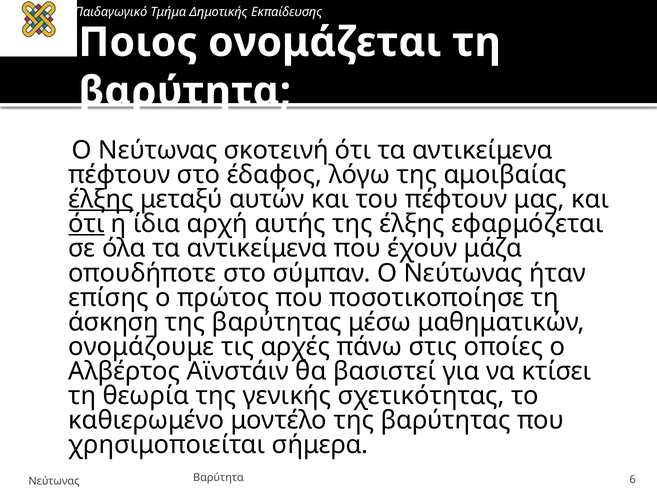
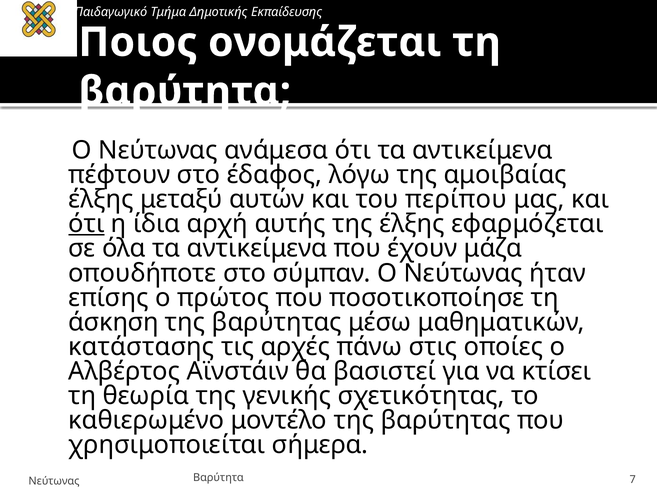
σκοτεινή: σκοτεινή -> ανάμεσα (276, 150)
έλξης underline: present -> none (101, 199)
του πέφτουν: πέφτουν -> περίπου (456, 199)
ονομάζουμε: ονομάζουμε -> κατάστασης (141, 347)
6: 6 -> 7 (633, 479)
